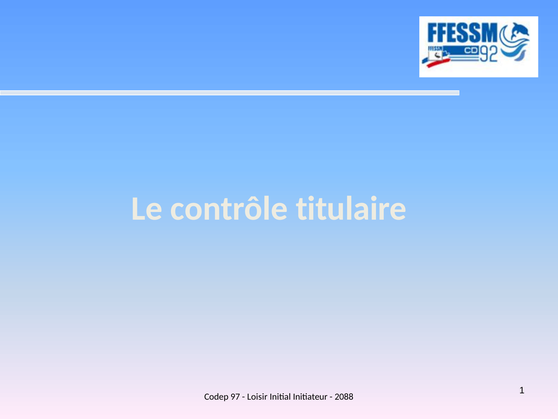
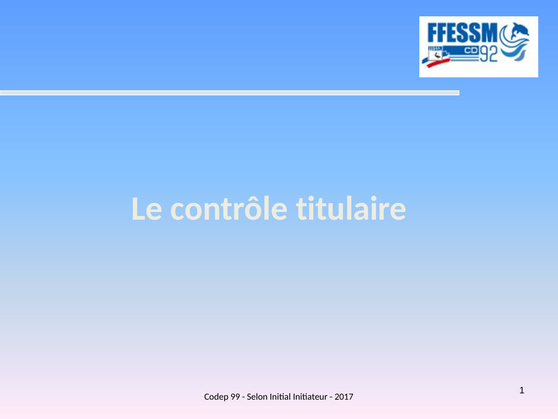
97: 97 -> 99 (235, 396)
Loisir: Loisir -> Selon (257, 396)
2088: 2088 -> 2017 (344, 396)
